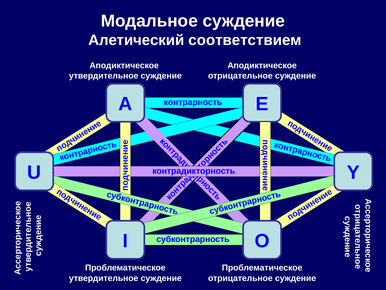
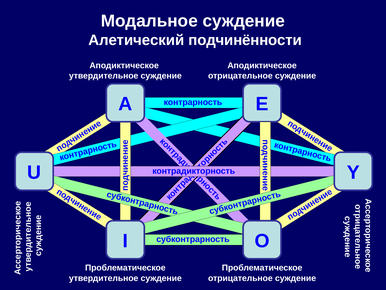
соответствием: соответствием -> подчинённости (245, 40)
